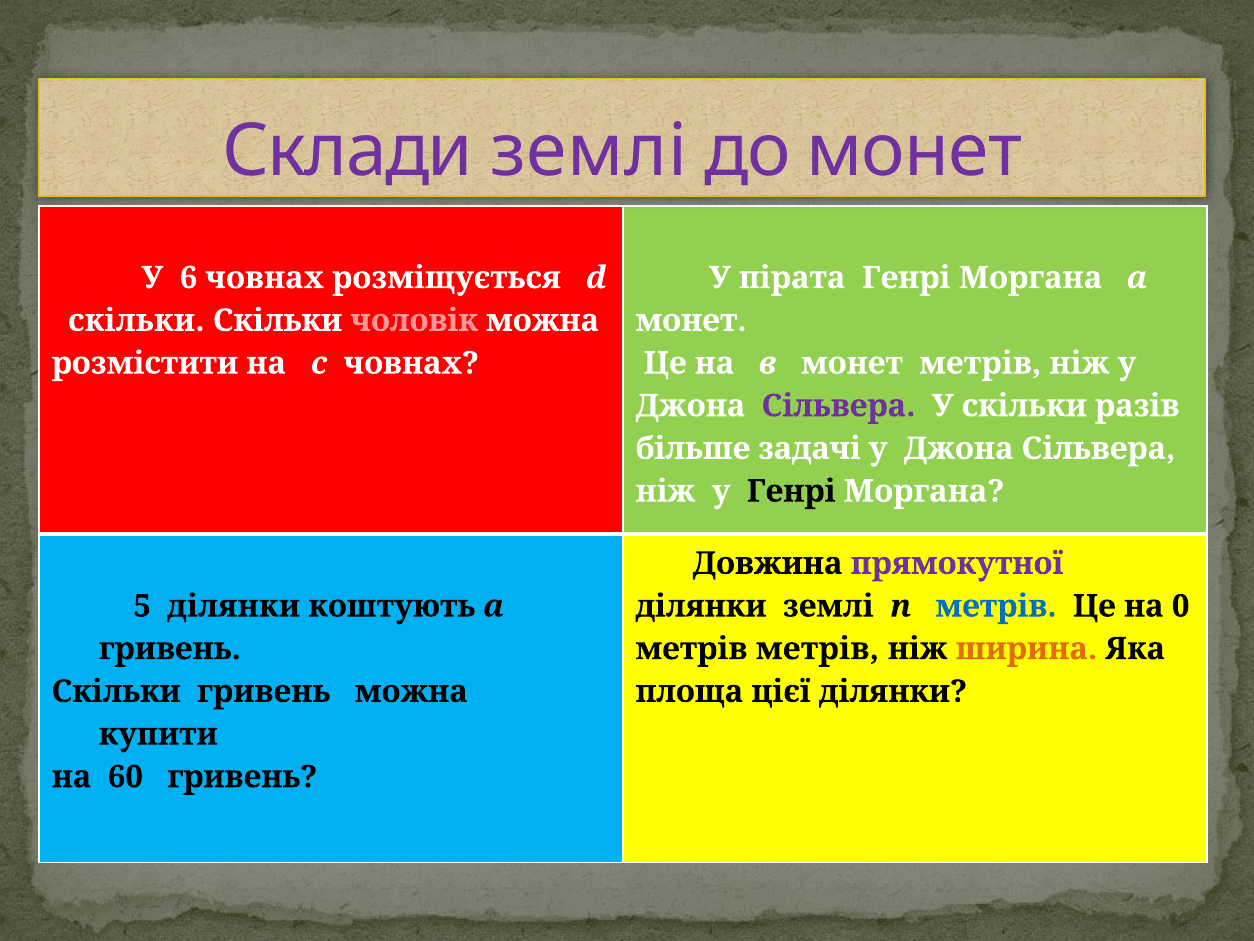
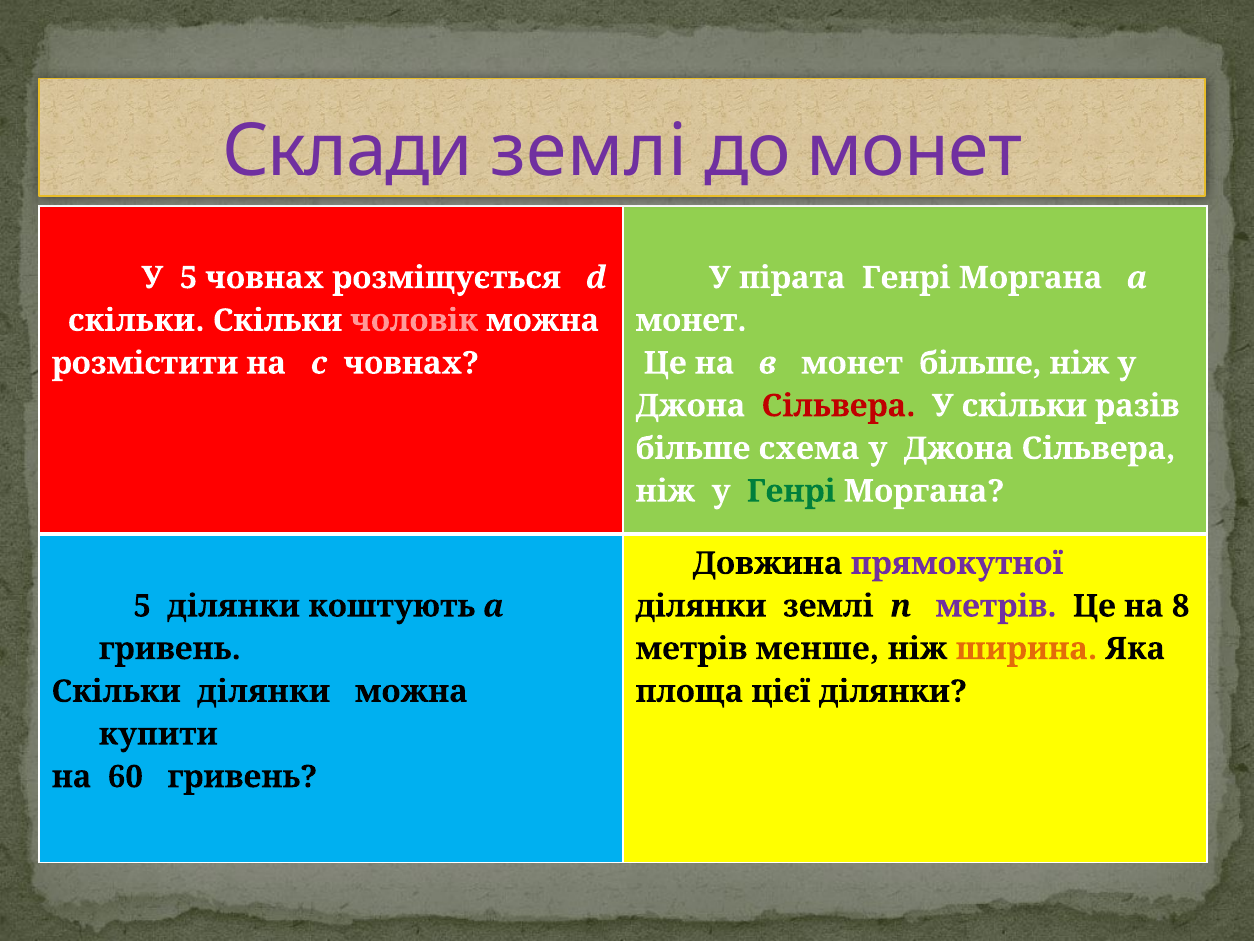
У 6: 6 -> 5 (188, 278)
монет метрів: метрів -> більше (980, 363)
Сільвера colour: purple -> red (839, 406)
задачі: задачі -> схема (809, 448)
Генрі colour: black -> green (791, 491)
метрів colour: blue -> purple (996, 606)
0: 0 -> 8 (1181, 606)
метрів метрів: метрів -> менше (817, 649)
Скільки гривень: гривень -> ділянки (264, 691)
